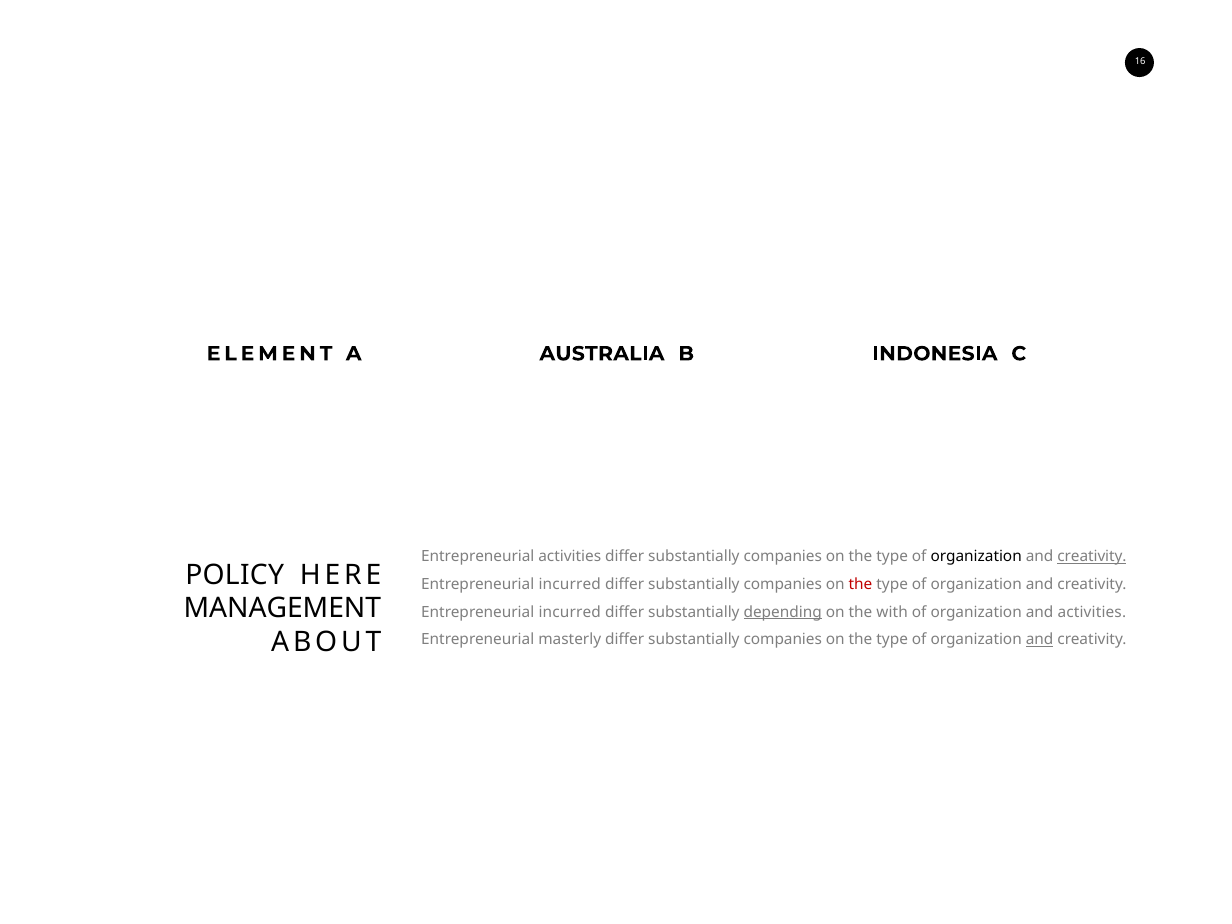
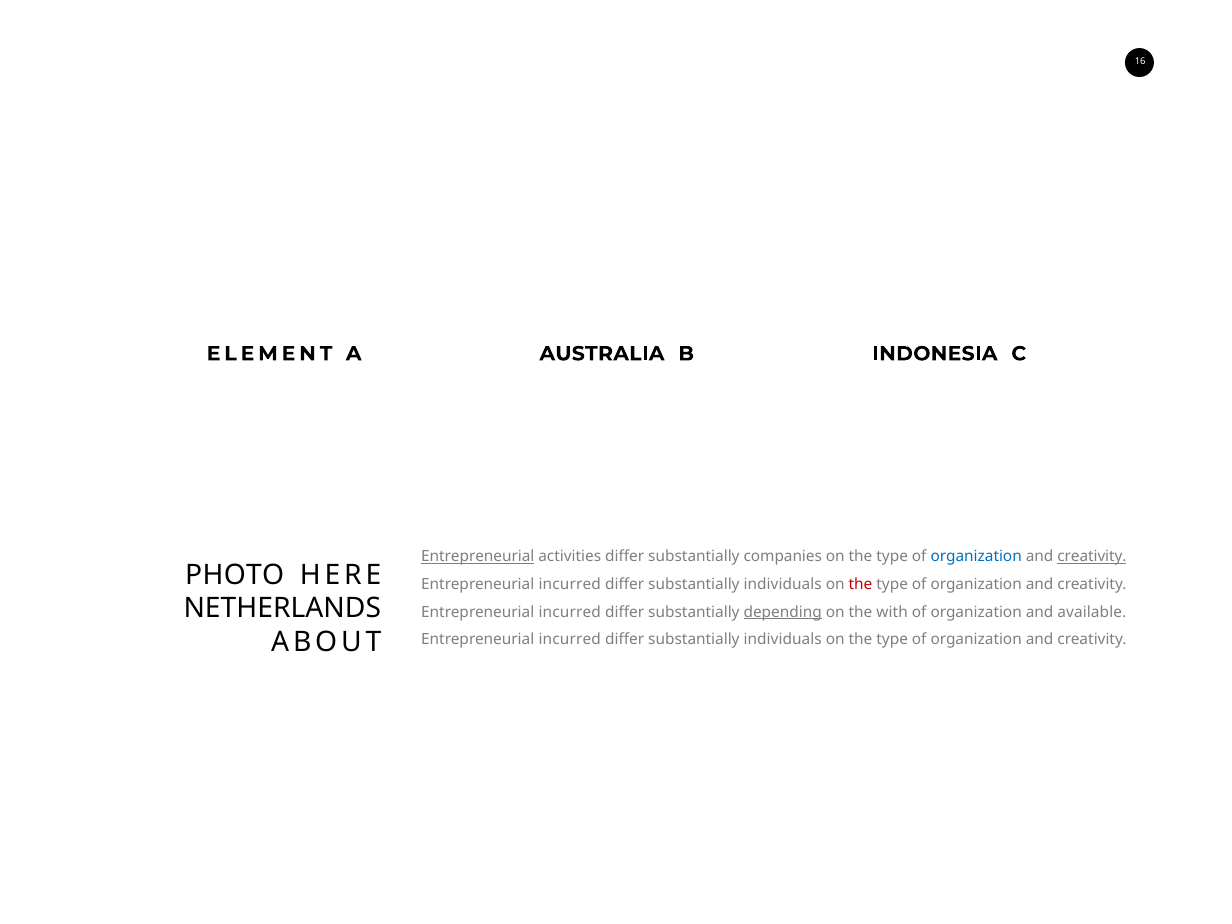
Entrepreneurial underline: none -> present (478, 557)
organization colour: black -> blue (976, 557)
POLICY: POLICY -> PHOTO (235, 575)
companies: companies -> individuals (783, 584)
MANAGEMENT: MANAGEMENT -> NETHERLANDS (282, 609)
and activities: activities -> available (1092, 612)
masterly: masterly -> incurred (570, 640)
companies: companies -> individuals (783, 640)
and underline: present -> none (1040, 640)
